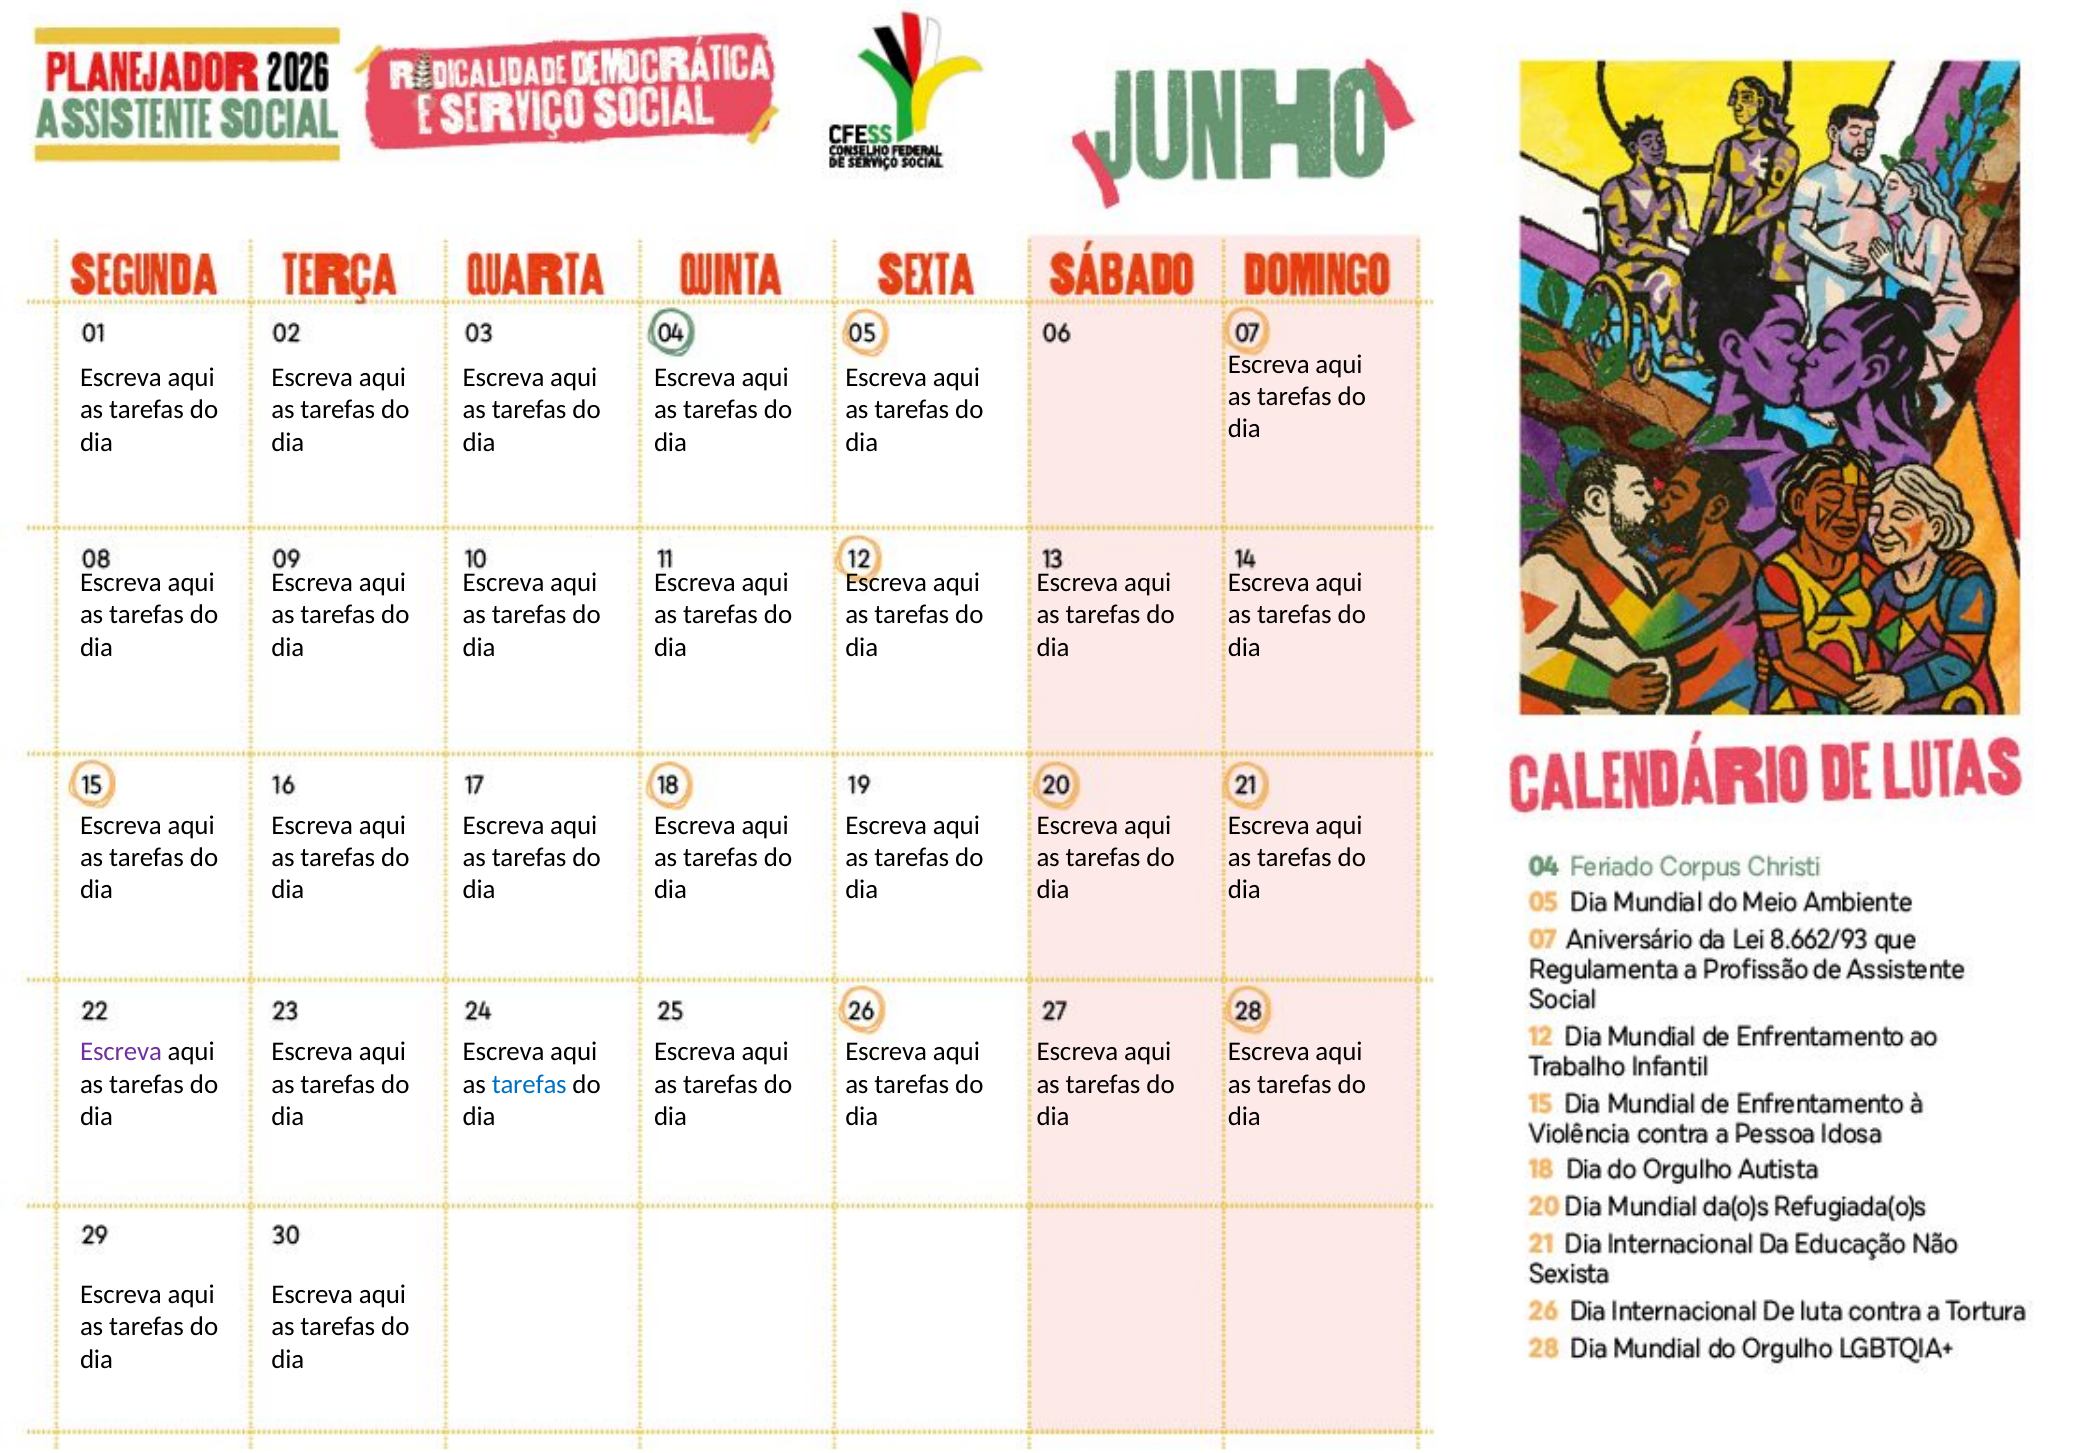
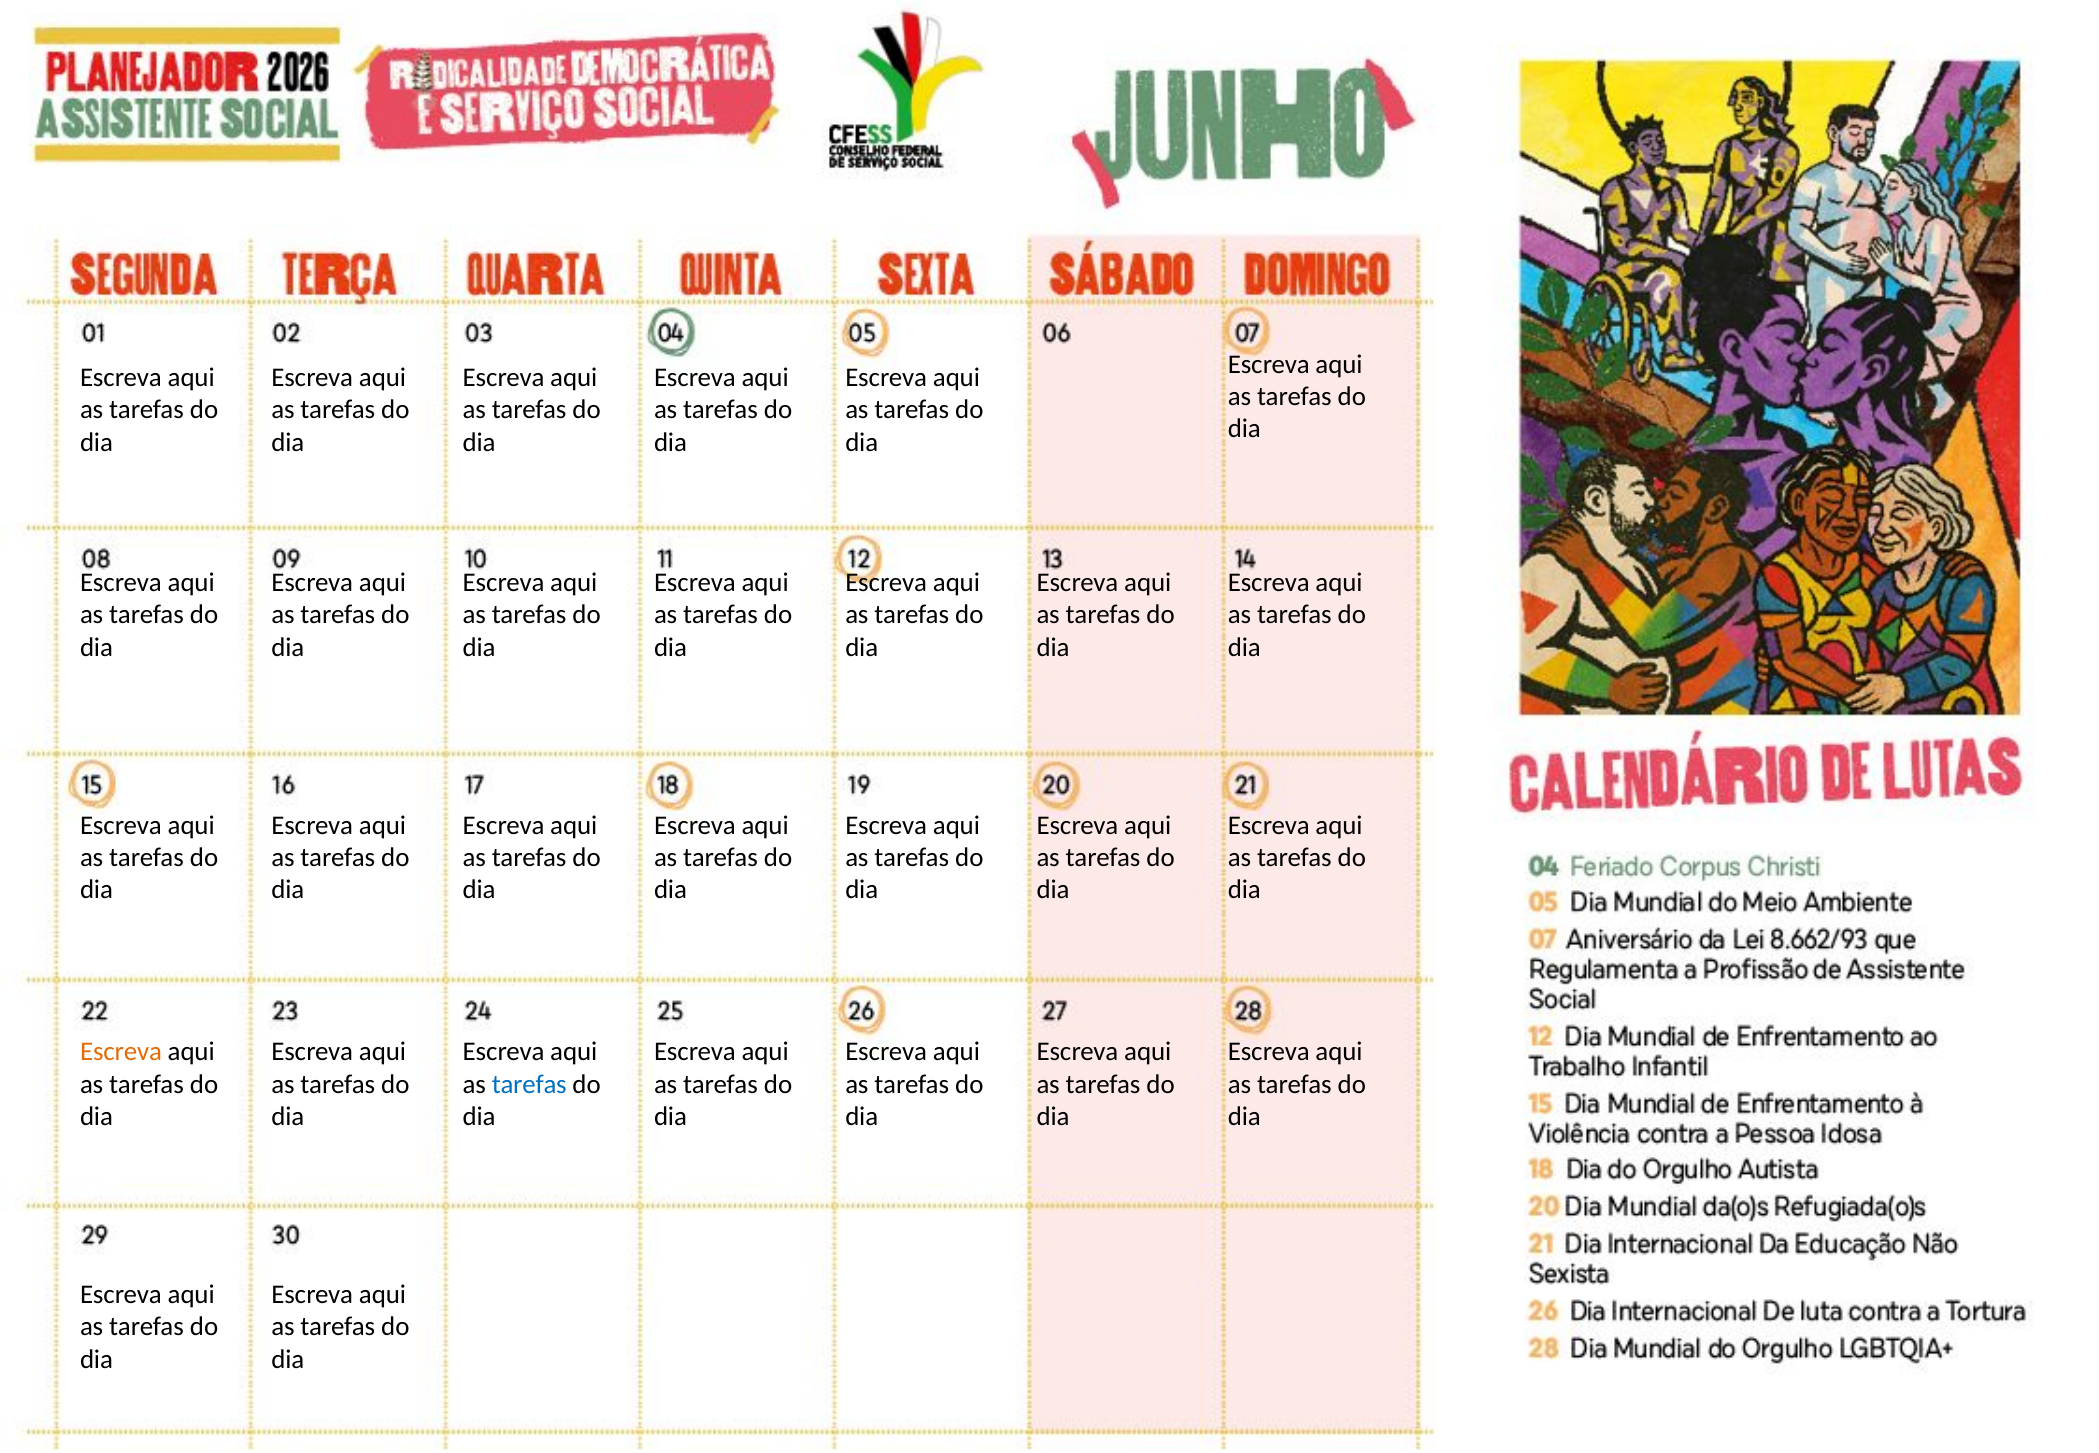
Escreva colour: purple -> orange (121, 1052)
